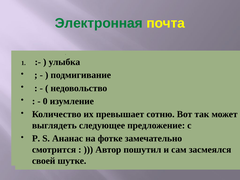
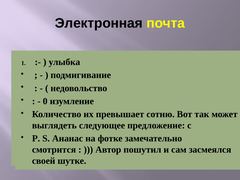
Электронная colour: green -> black (99, 23)
